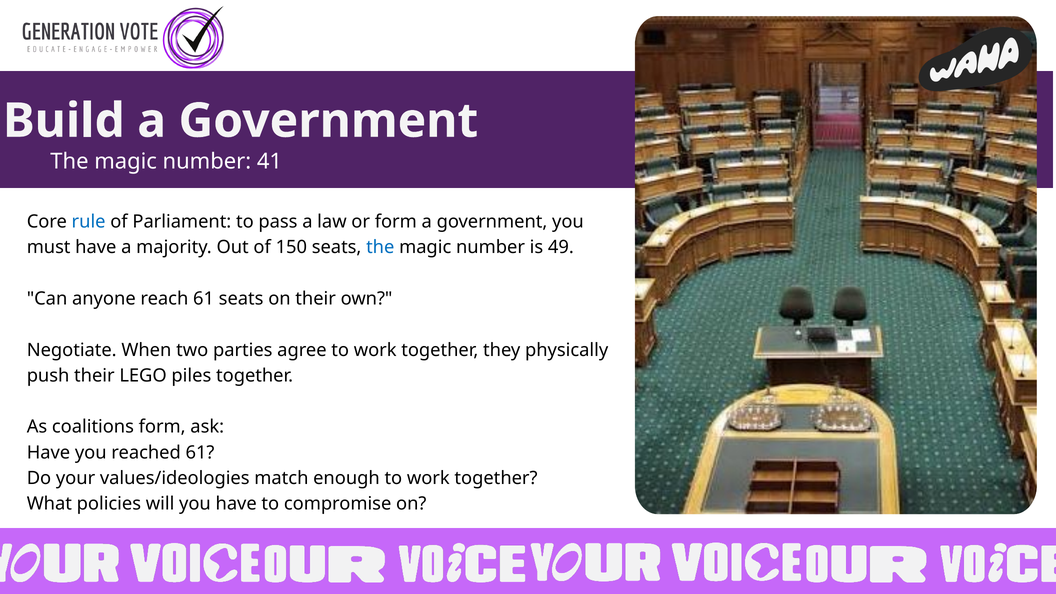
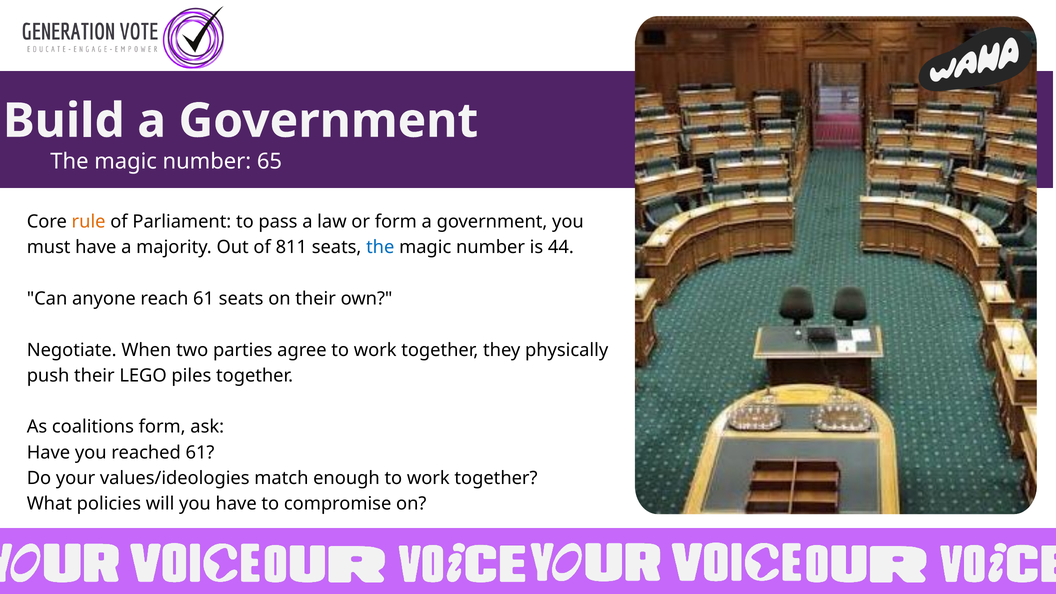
41: 41 -> 65 (269, 161)
rule colour: blue -> orange (89, 222)
150: 150 -> 811 (291, 247)
49: 49 -> 44 (561, 247)
